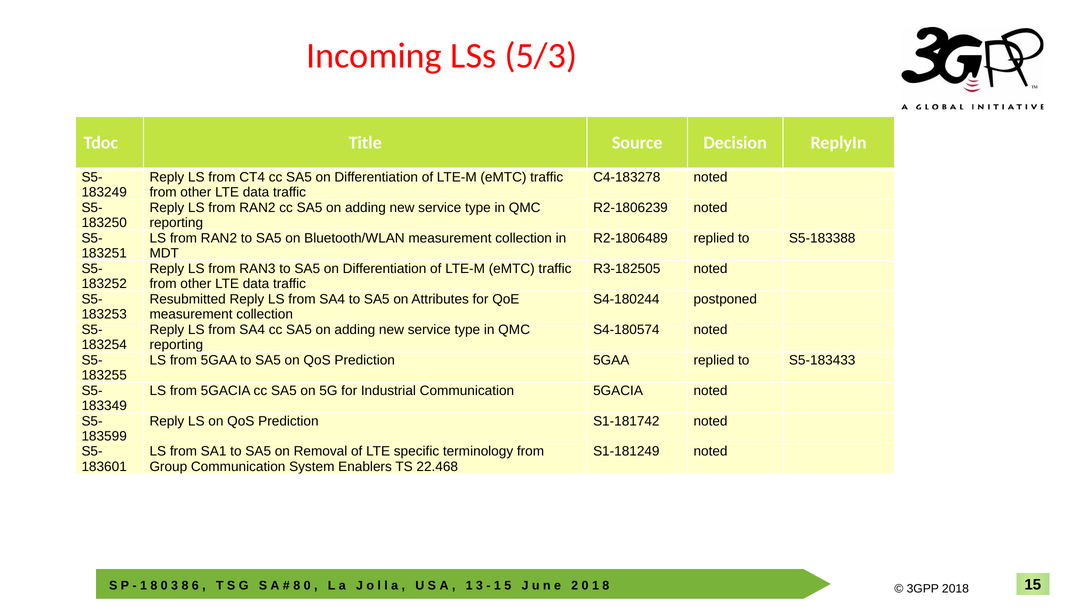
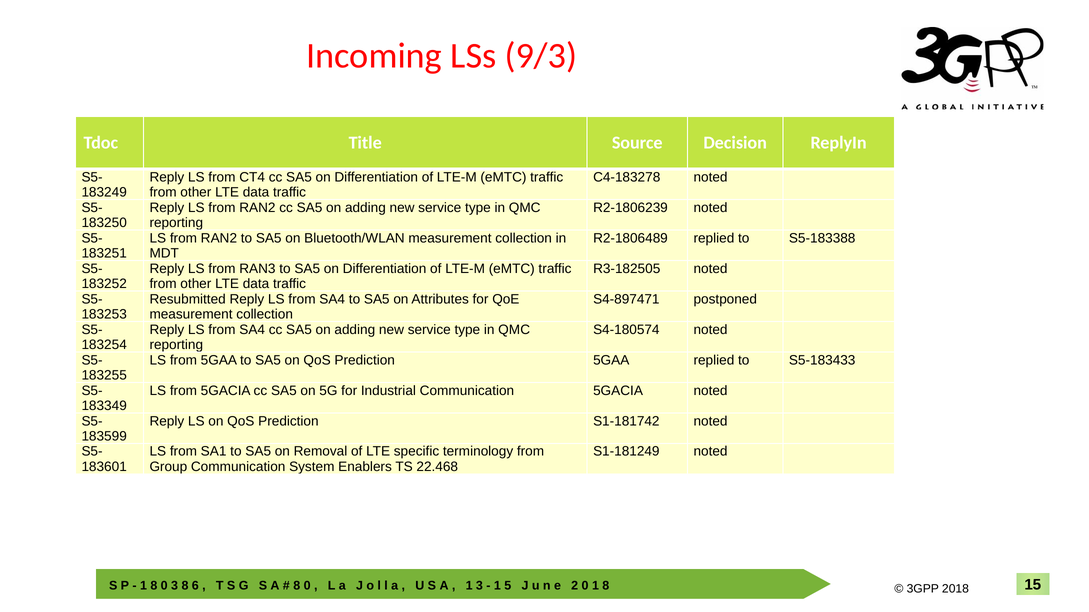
5/3: 5/3 -> 9/3 (541, 56)
S4-180244: S4-180244 -> S4-897471 (626, 299)
